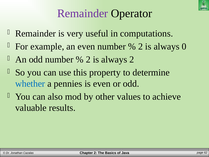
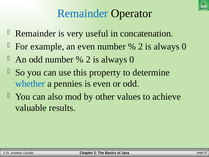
Remainder colour: purple -> blue (83, 13)
computations: computations -> concatenation (147, 33)
2: 2 -> 0 (132, 59)
